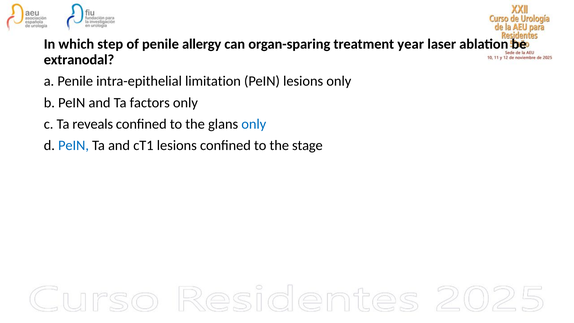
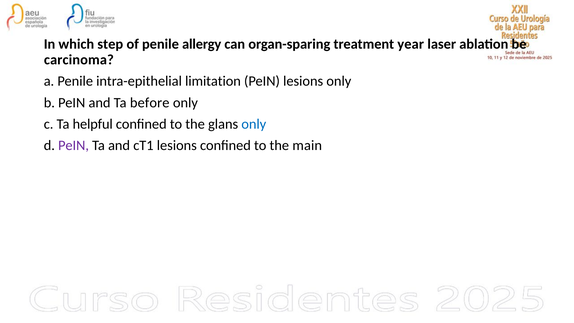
extranodal: extranodal -> carcinoma (79, 60)
factors: factors -> before (150, 103)
reveals: reveals -> helpful (93, 124)
PeIN colour: blue -> purple (74, 146)
stage: stage -> main (307, 146)
